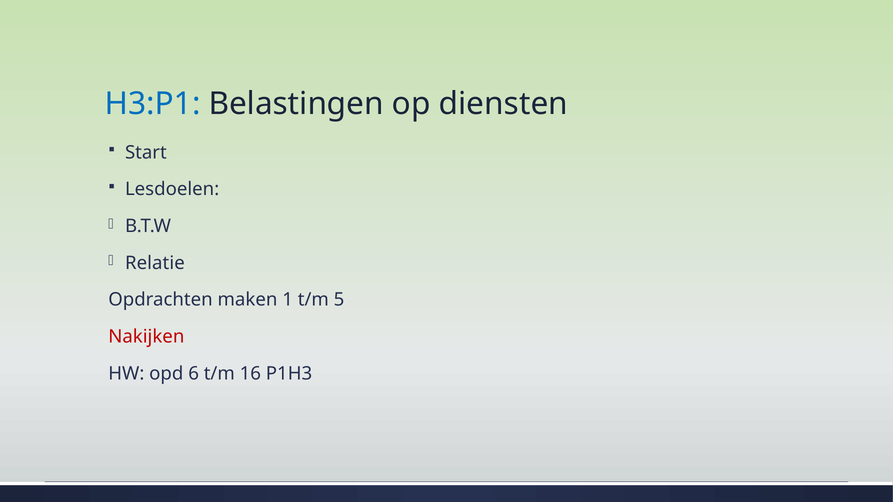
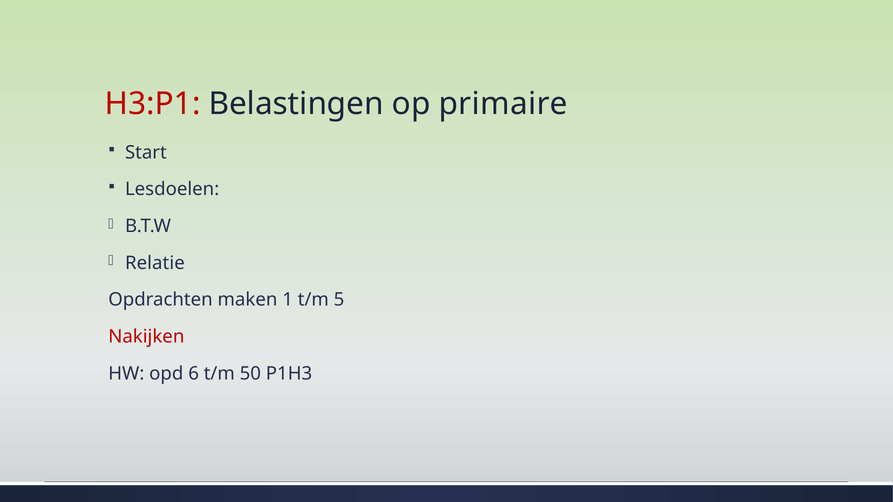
H3:P1 colour: blue -> red (153, 104)
diensten: diensten -> primaire (503, 104)
16: 16 -> 50 (250, 374)
